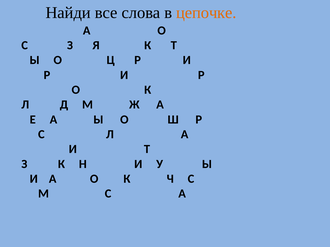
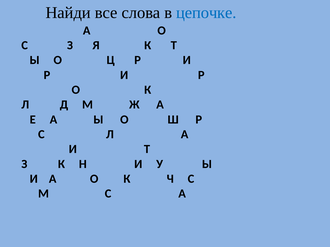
цепочке colour: orange -> blue (206, 13)
